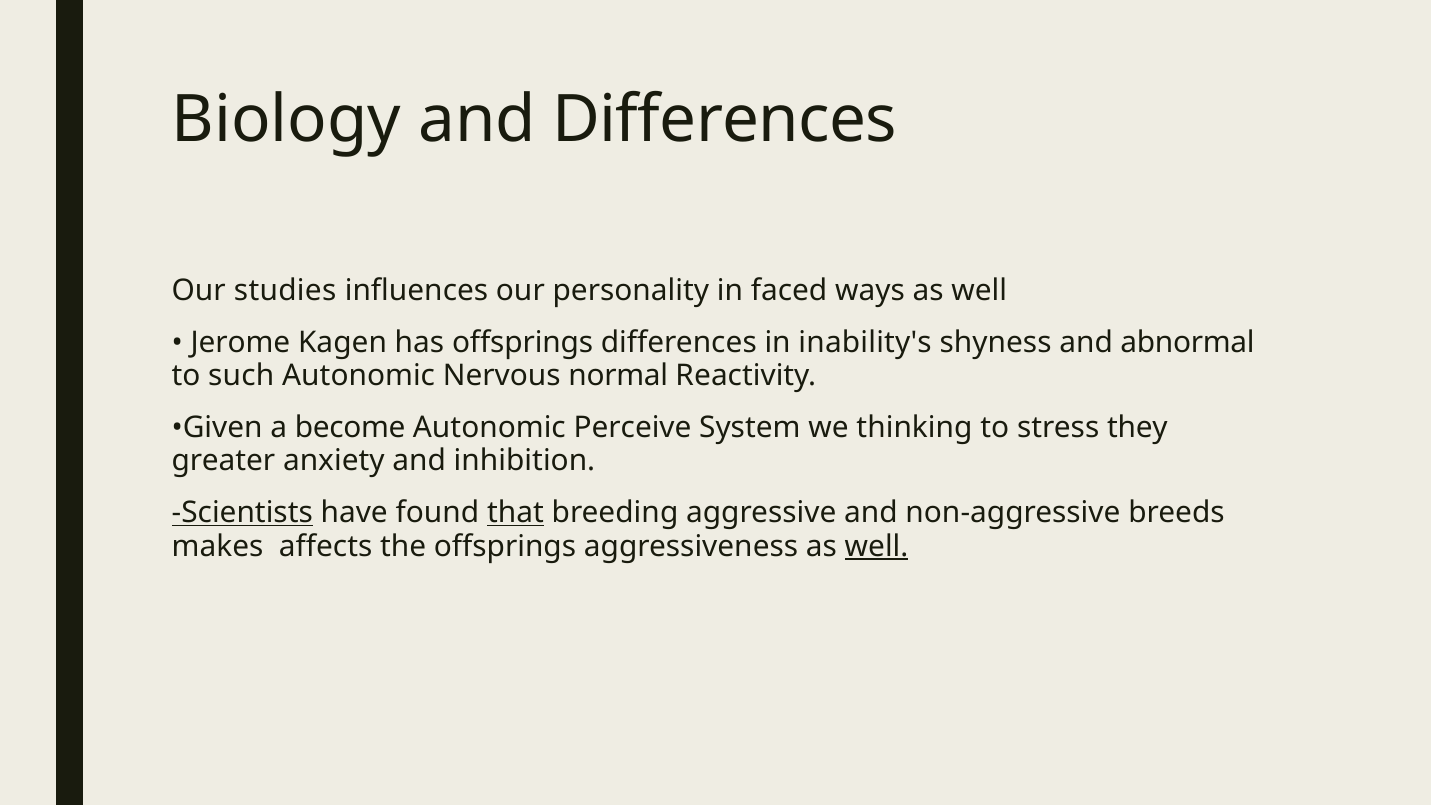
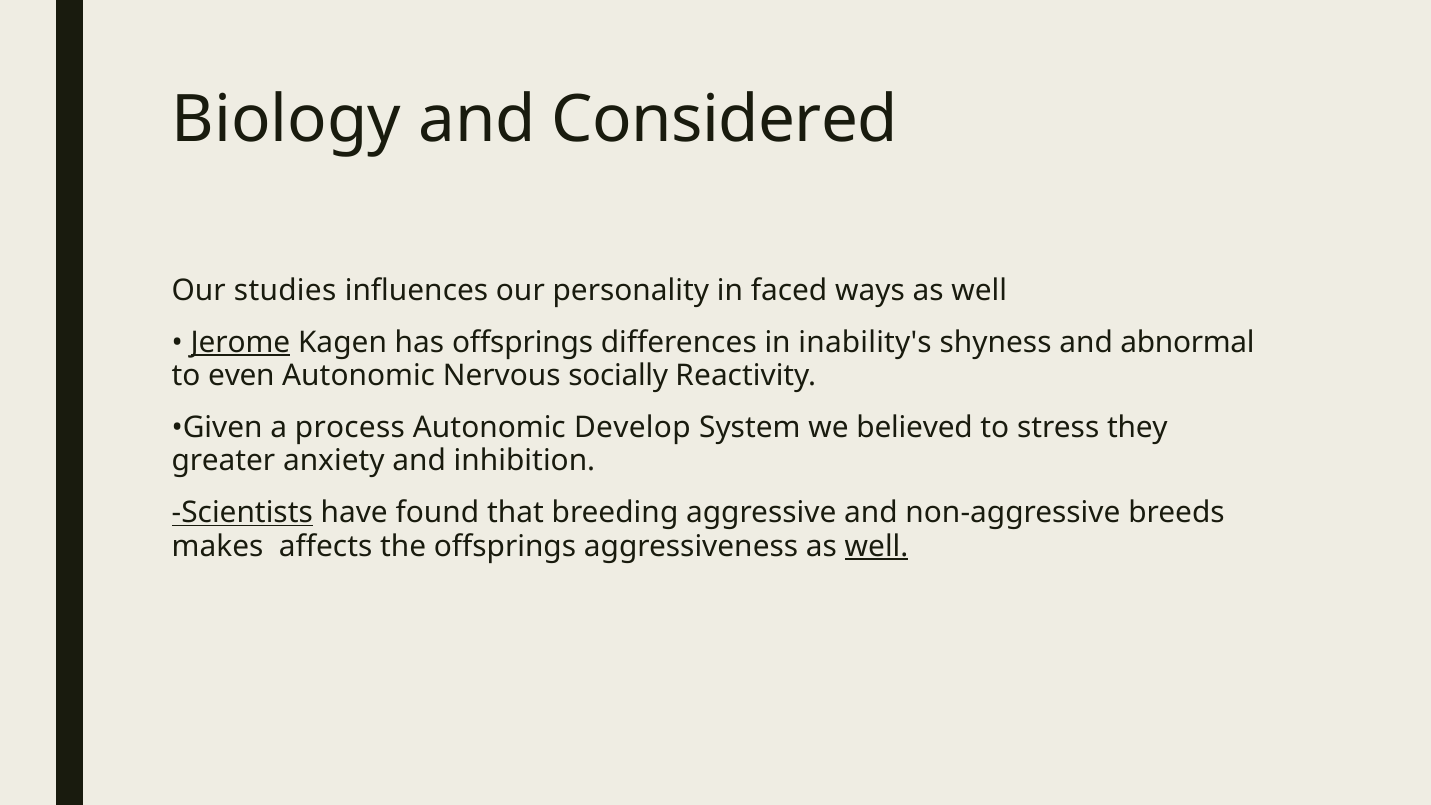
and Differences: Differences -> Considered (725, 120)
Jerome underline: none -> present (240, 342)
such: such -> even (241, 376)
normal: normal -> socially (618, 376)
become: become -> process (350, 427)
Perceive: Perceive -> Develop (632, 427)
thinking: thinking -> believed (915, 427)
that underline: present -> none (515, 513)
